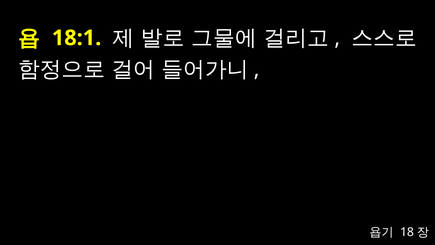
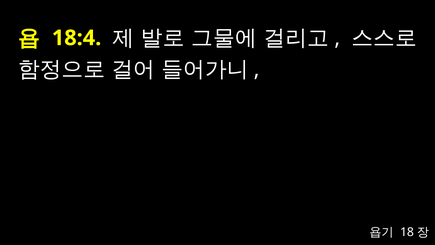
18:1: 18:1 -> 18:4 (77, 38)
